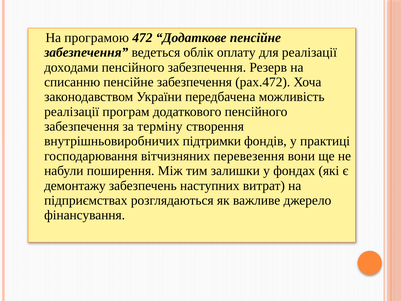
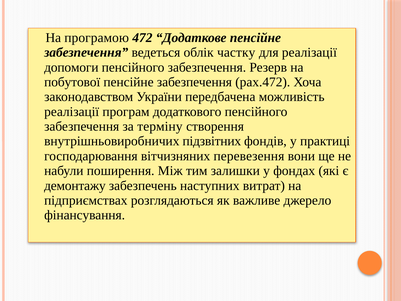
оплату: оплату -> частку (236, 52)
доходами: доходами -> допомоги (71, 67)
списанню: списанню -> побутової (72, 82)
підтримки: підтримки -> підзвітних (212, 141)
